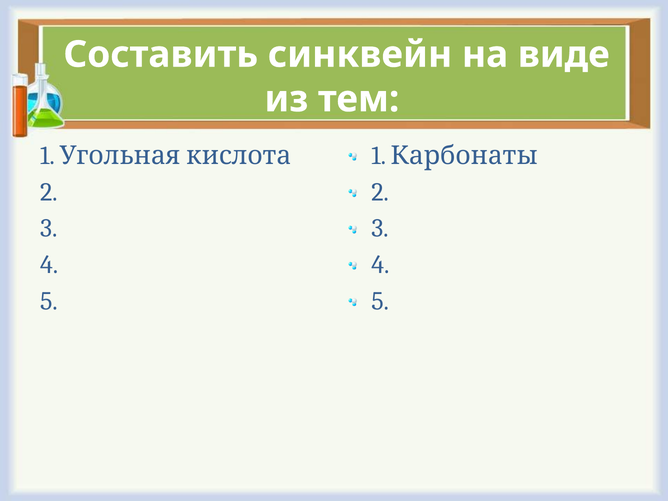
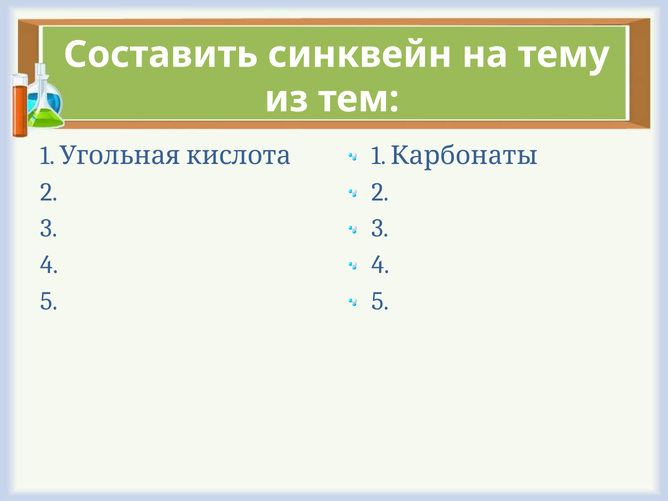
виде: виде -> тему (564, 55)
